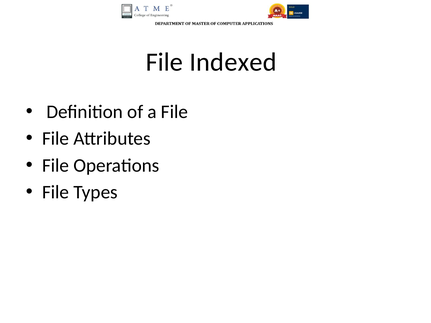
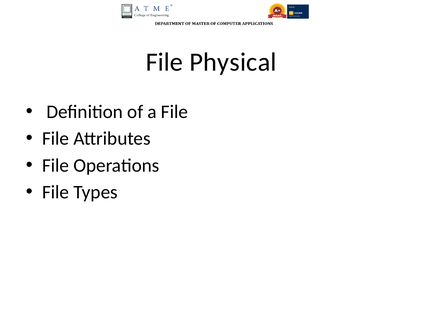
Indexed: Indexed -> Physical (233, 62)
